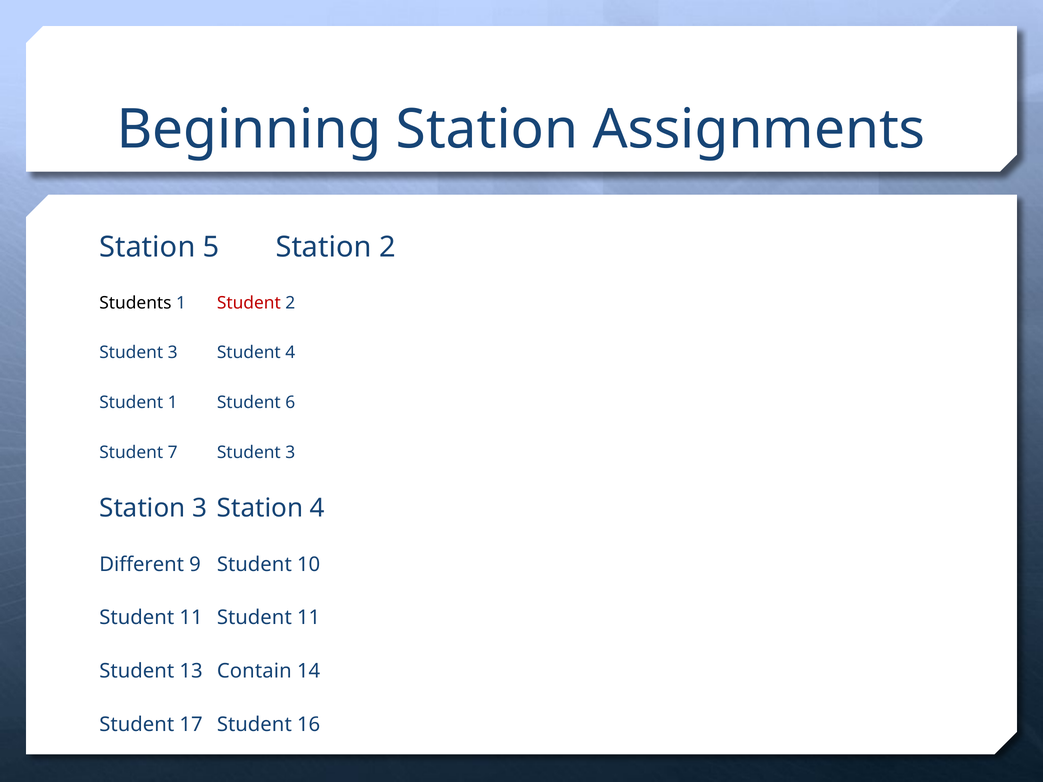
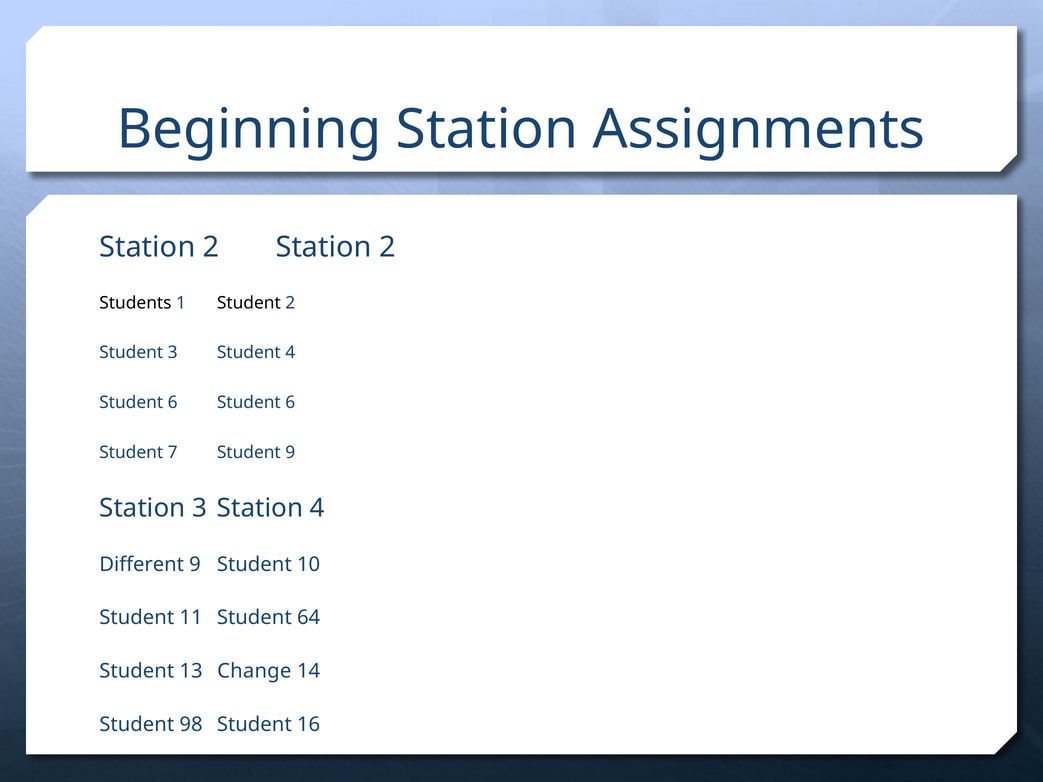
5: 5 -> 2 (211, 247)
Student colour: red -> black (249, 303)
1: 1 -> 6 (173, 403)
7 Student 3: 3 -> 9 (290, 453)
11 Student 11: 11 -> 64 (309, 618)
Contain: Contain -> Change (254, 671)
17: 17 -> 98 (191, 725)
